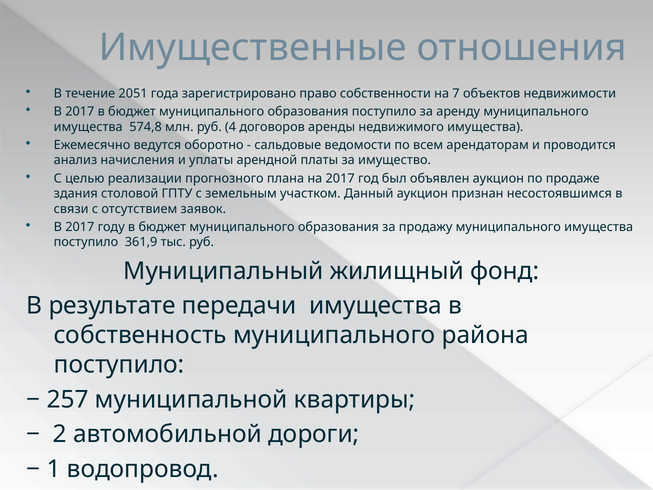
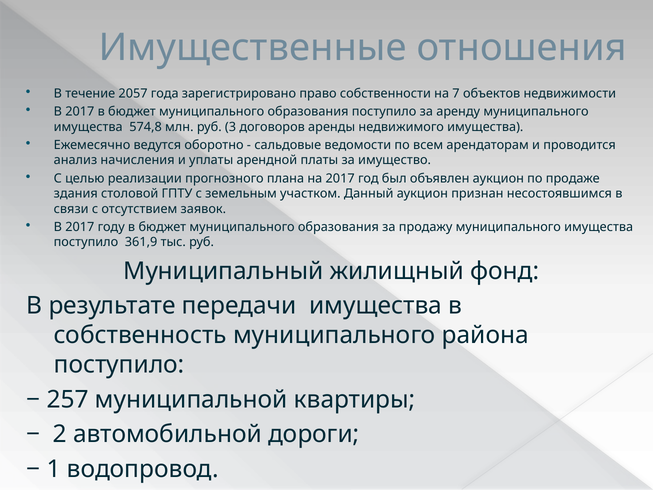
2051: 2051 -> 2057 (133, 93)
4: 4 -> 3 (230, 127)
